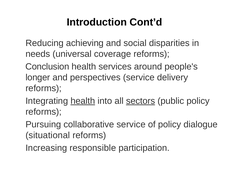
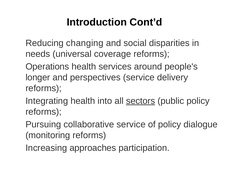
achieving: achieving -> changing (85, 43)
Conclusion: Conclusion -> Operations (47, 67)
health underline: present -> none (83, 101)
situational: situational -> monitoring (48, 135)
responsible: responsible -> approaches (93, 148)
